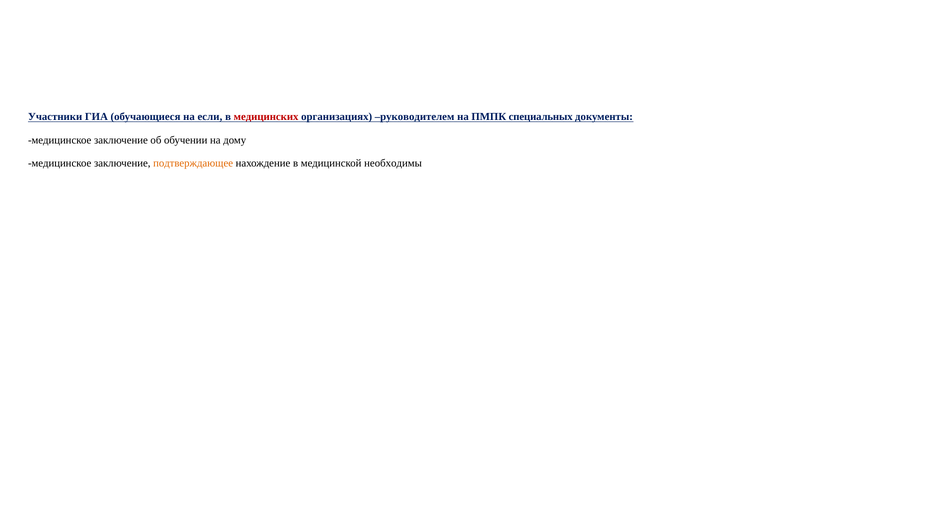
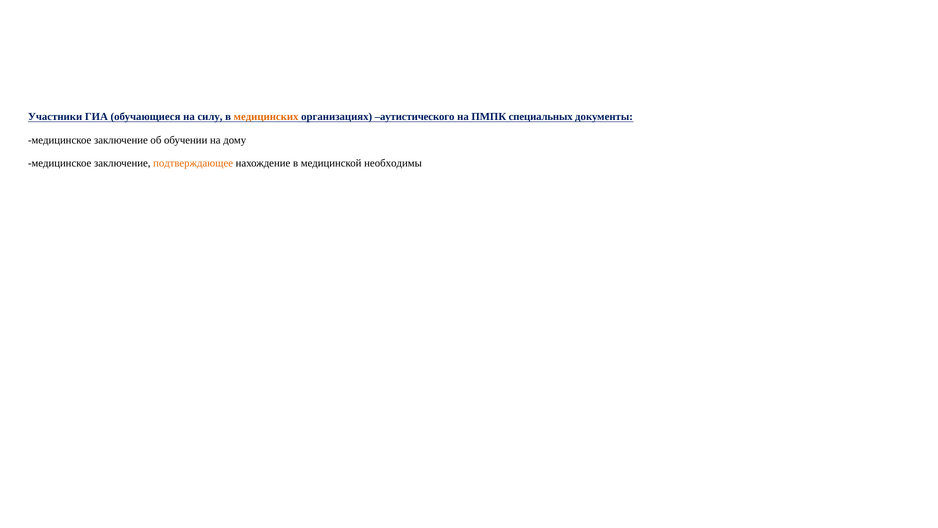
если: если -> силу (210, 117)
медицинских colour: red -> orange (266, 117)
руководителем: руководителем -> аутистического (415, 117)
